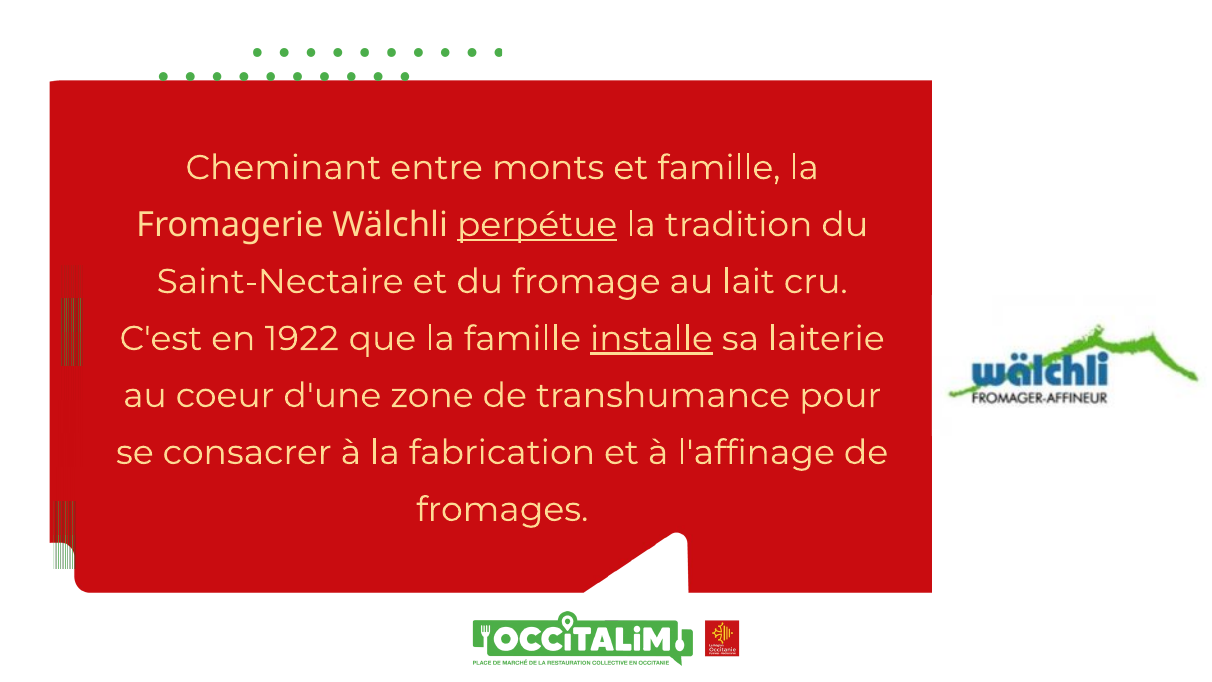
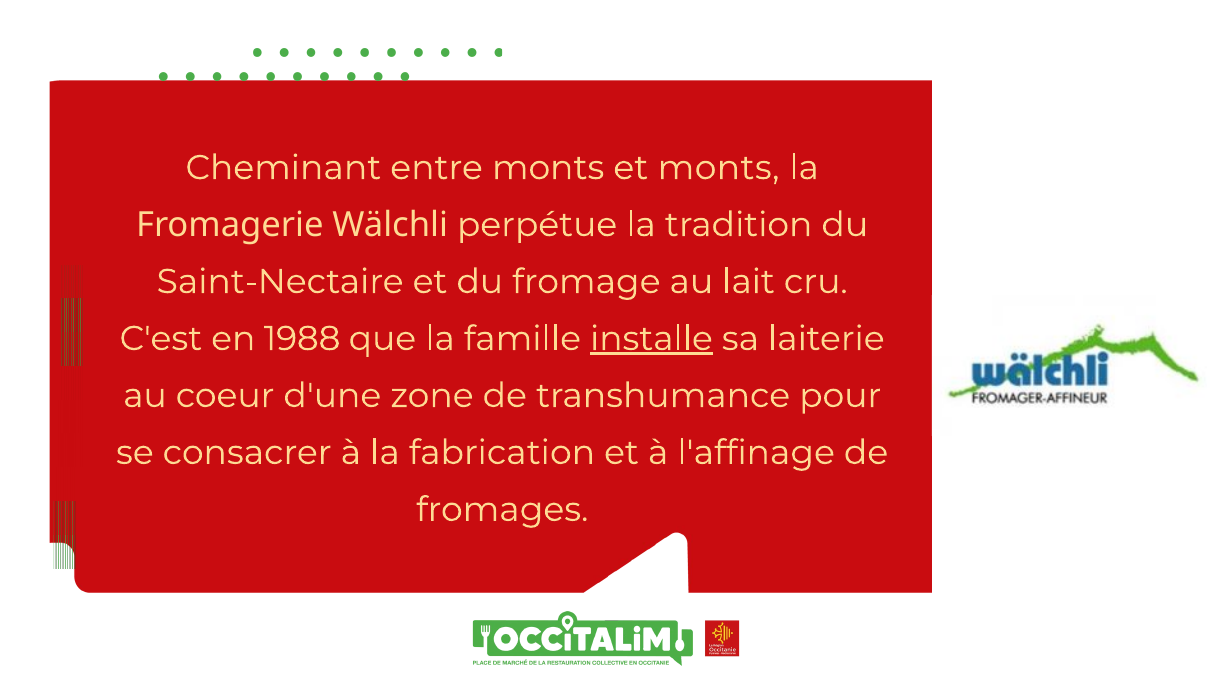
et famille: famille -> monts (719, 168)
perpétue underline: present -> none (537, 225)
1922: 1922 -> 1988 (302, 339)
